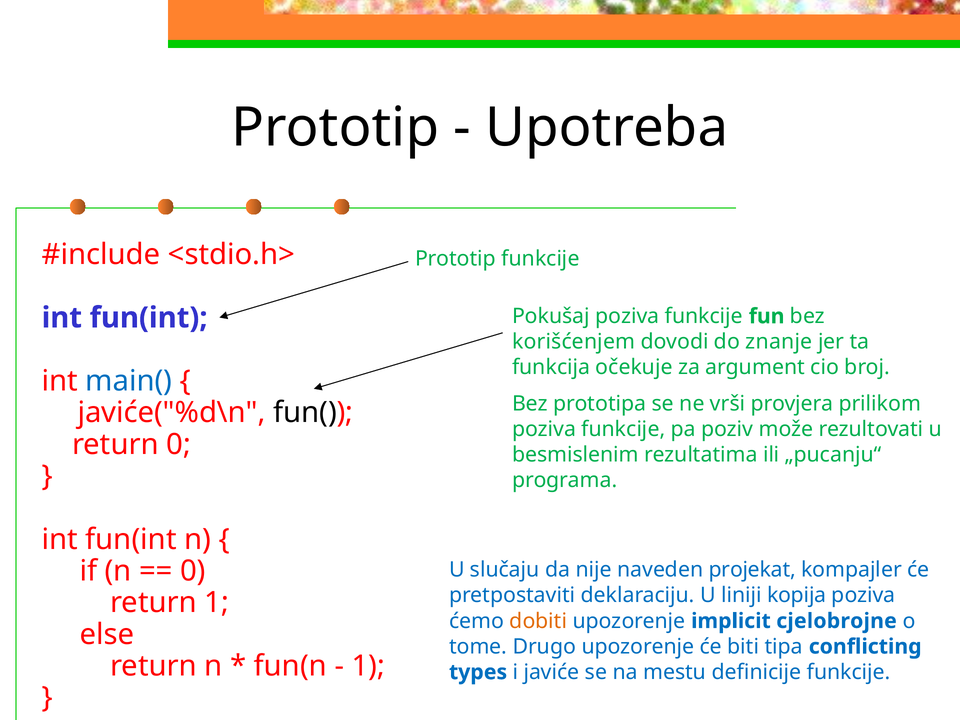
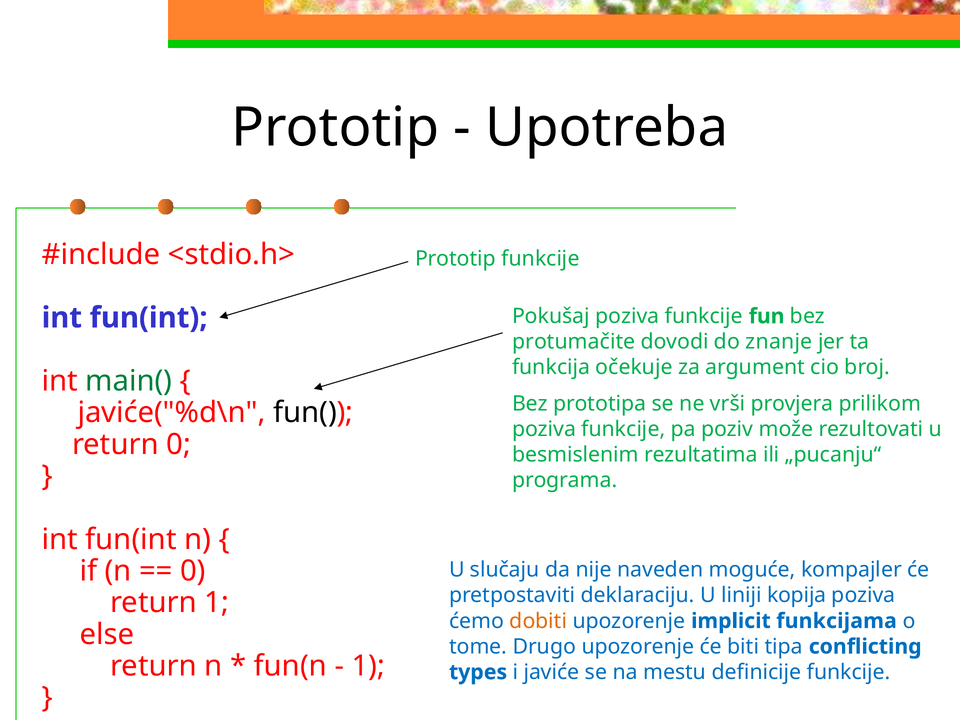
korišćenjem: korišćenjem -> protumačite (574, 342)
main( colour: blue -> green (129, 381)
projekat: projekat -> moguće (752, 570)
cjelobrojne: cjelobrojne -> funkcijama (837, 621)
